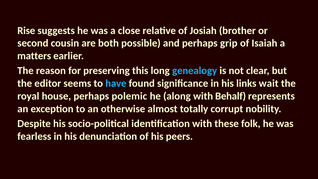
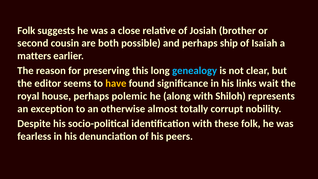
Rise: Rise -> Folk (26, 30)
grip: grip -> ship (229, 43)
have colour: light blue -> yellow (116, 83)
Behalf: Behalf -> Shiloh (231, 96)
